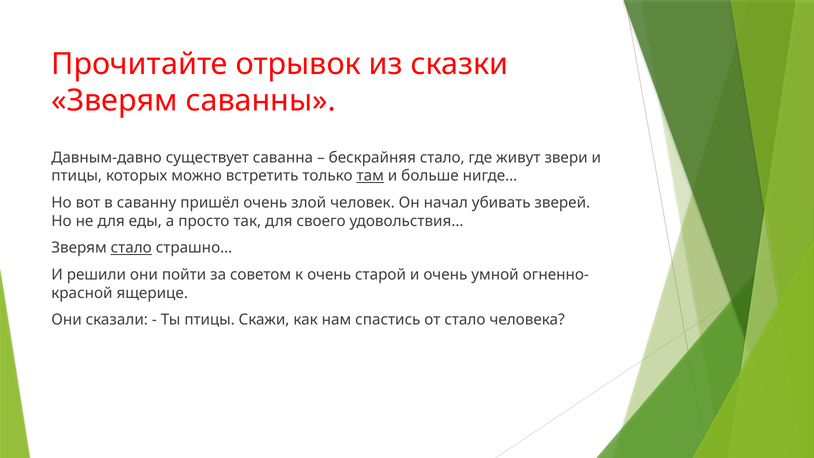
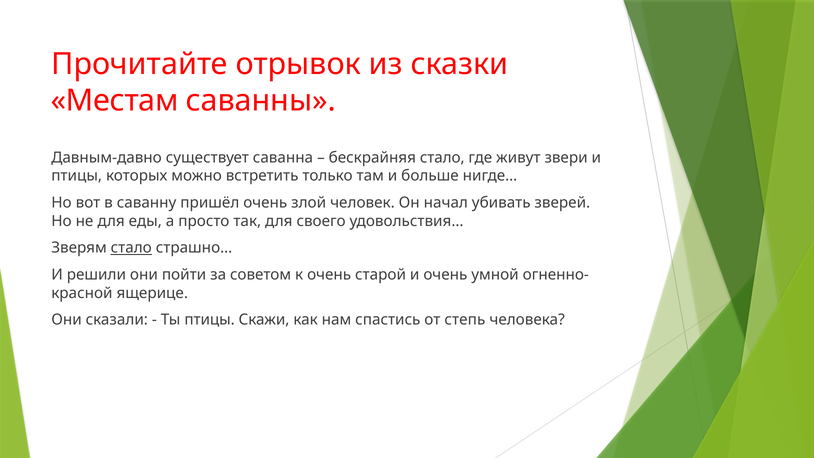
Зверям: Зверям -> Местам (115, 101)
там underline: present -> none (370, 176)
от стало: стало -> степь (465, 320)
